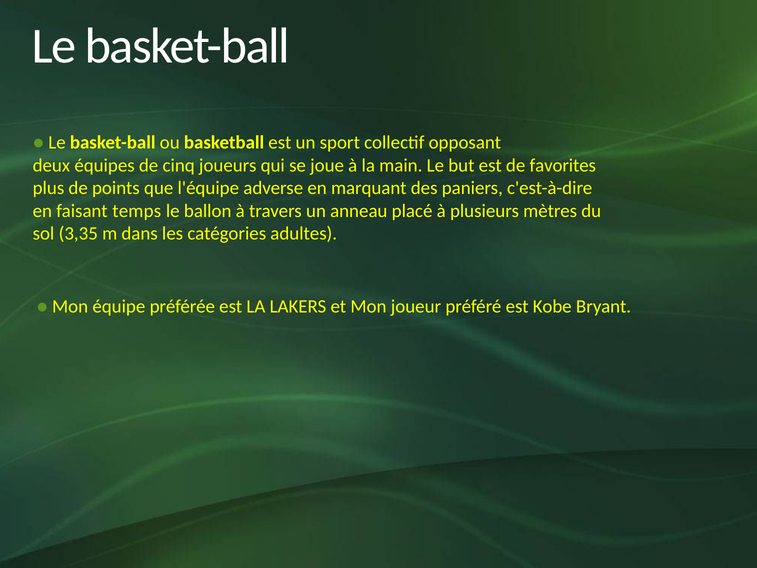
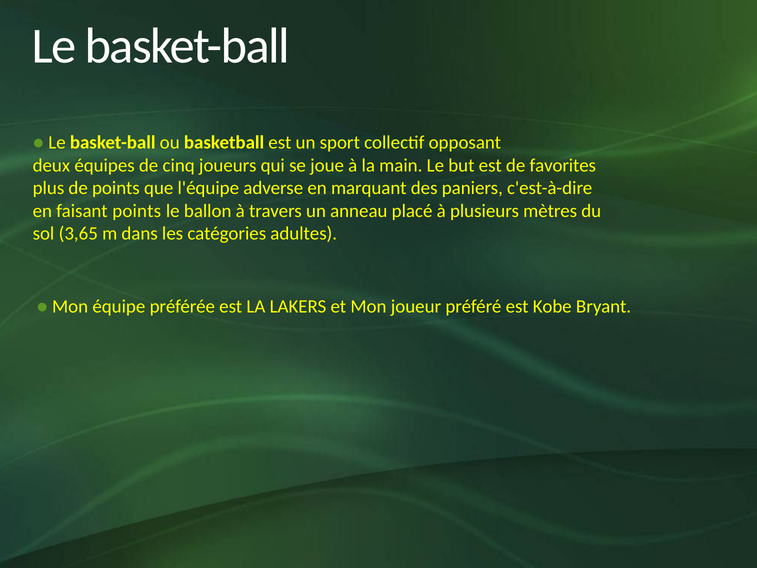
faisant temps: temps -> points (137, 211)
3,35: 3,35 -> 3,65 (78, 233)
